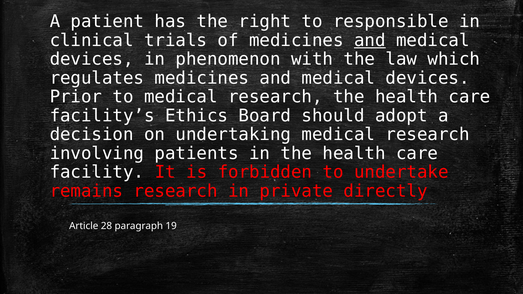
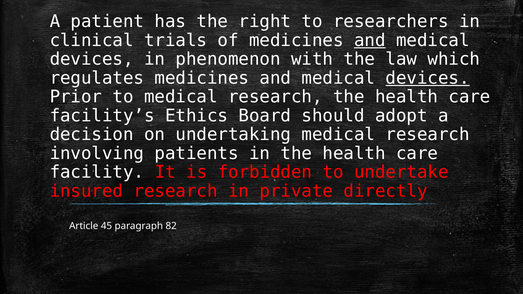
responsible: responsible -> researchers (391, 22)
devices underline: none -> present (428, 78)
remains: remains -> insured (86, 191)
28: 28 -> 45 (106, 226)
19: 19 -> 82 (171, 226)
